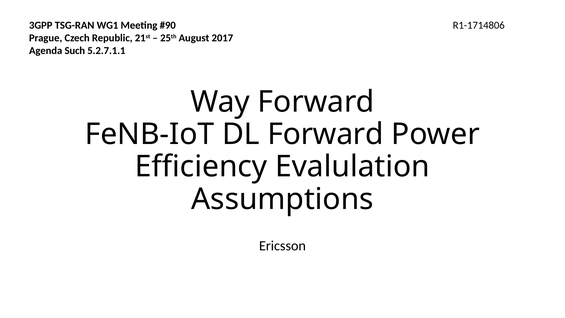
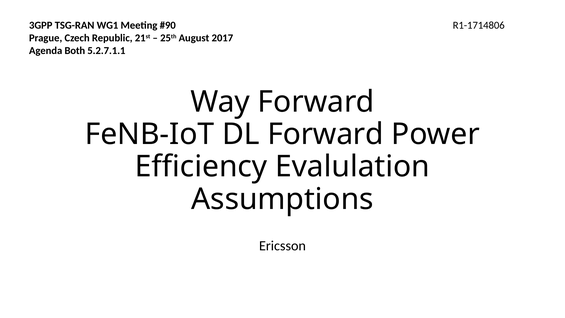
Such: Such -> Both (75, 51)
